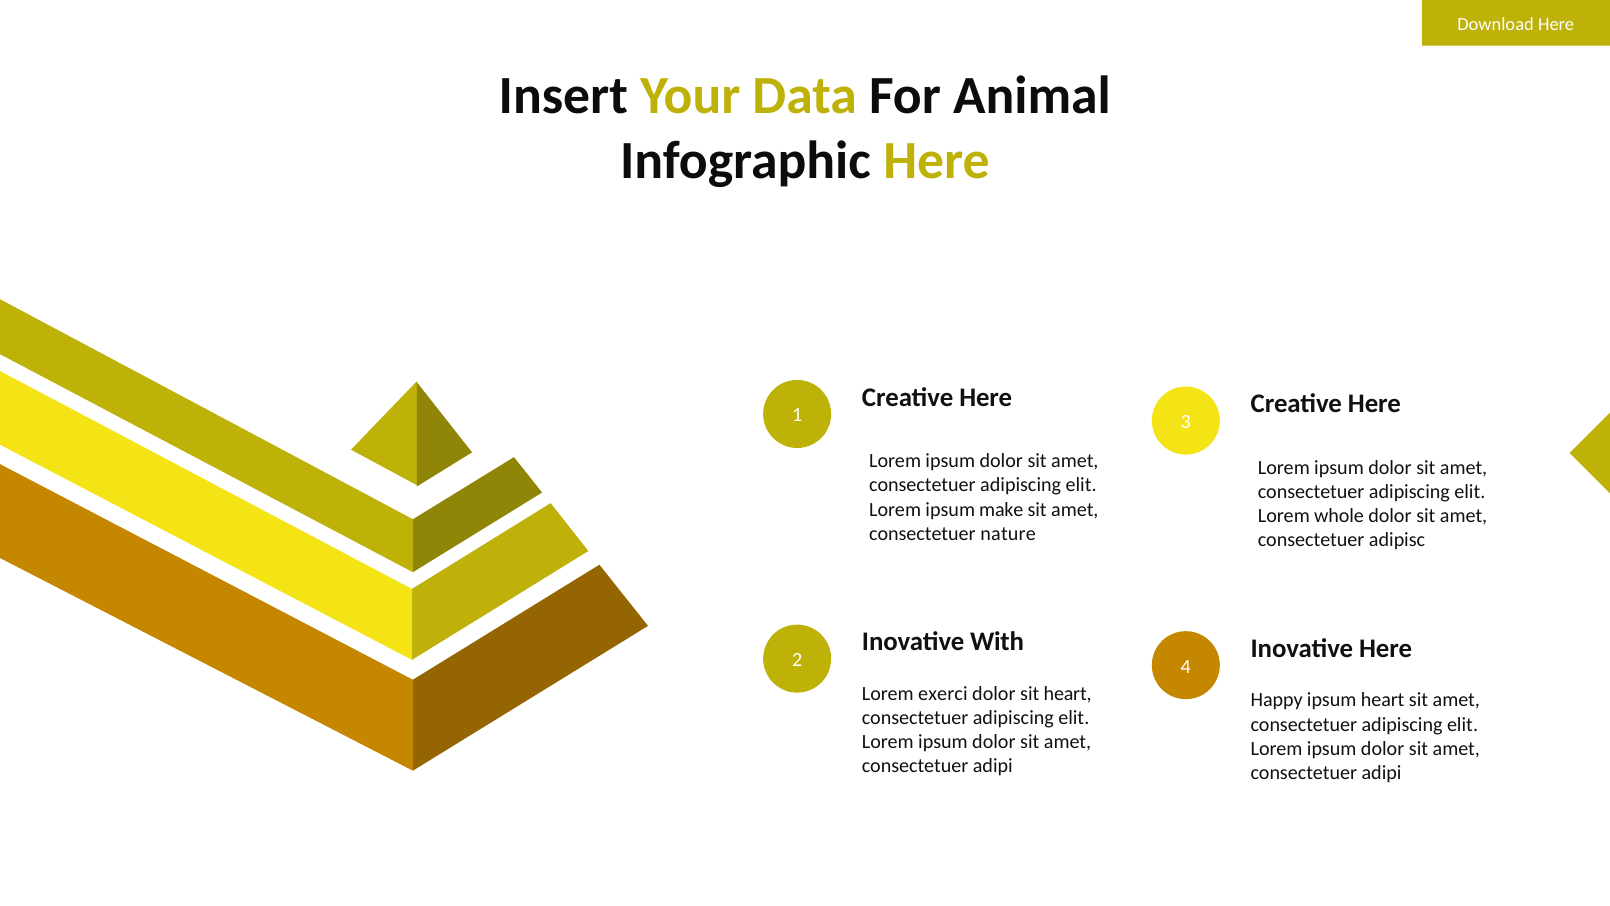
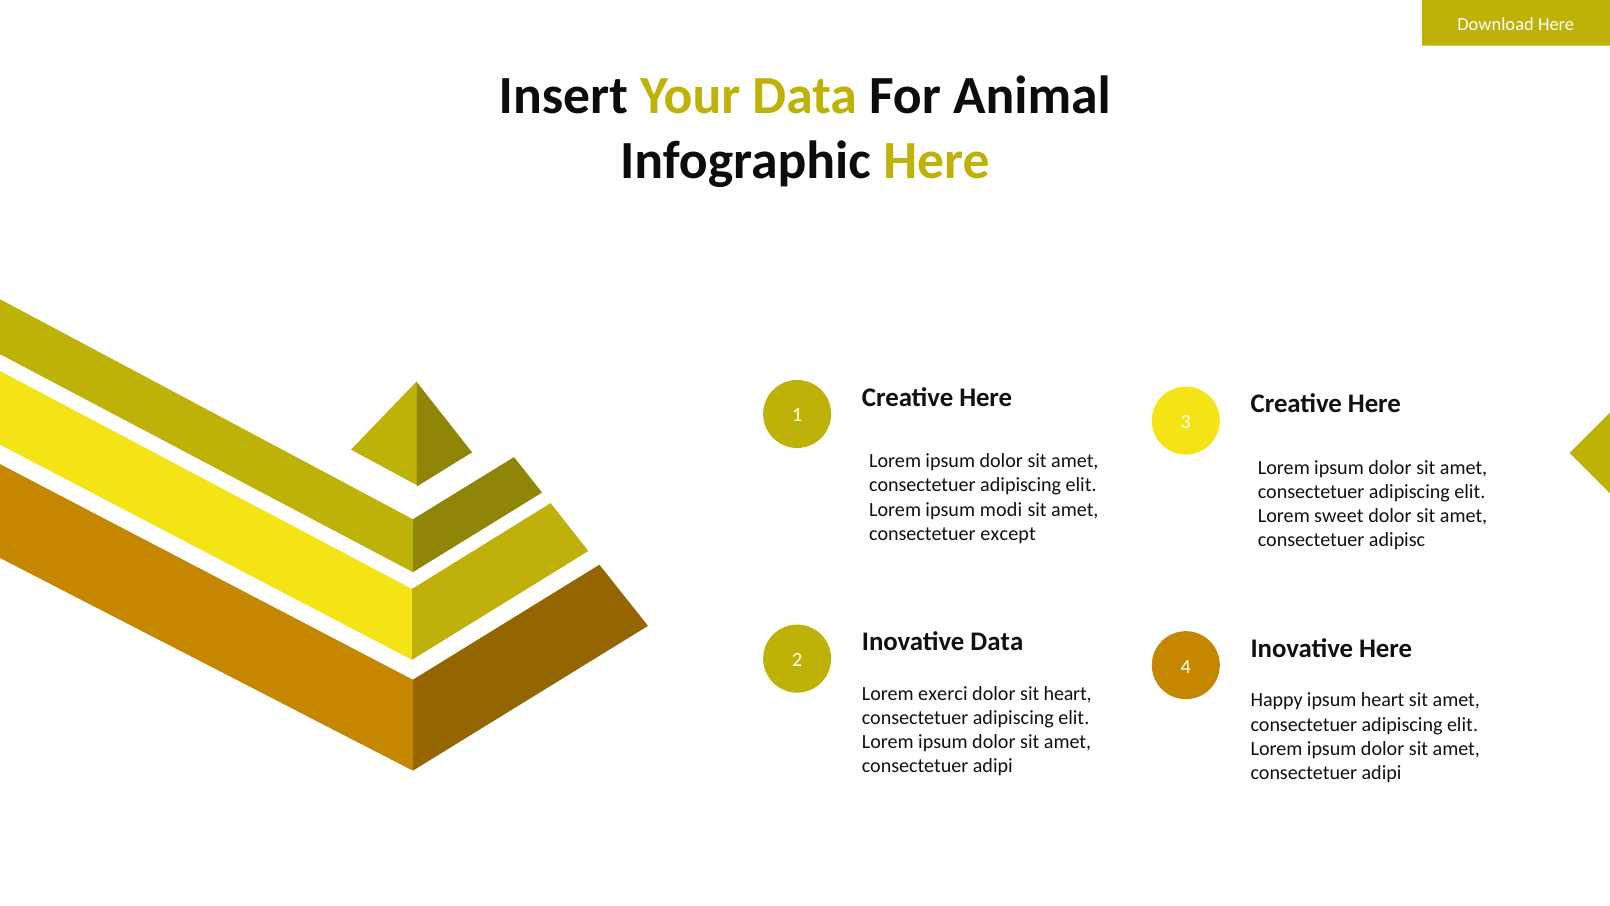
make: make -> modi (1001, 509)
whole: whole -> sweet (1339, 516)
nature: nature -> except (1008, 533)
Inovative With: With -> Data (997, 642)
